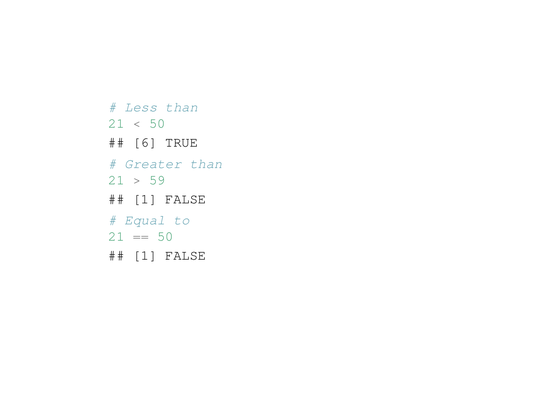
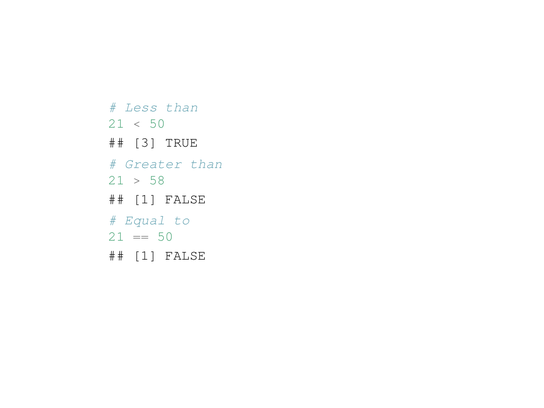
6: 6 -> 3 (145, 142)
59: 59 -> 58 (157, 180)
